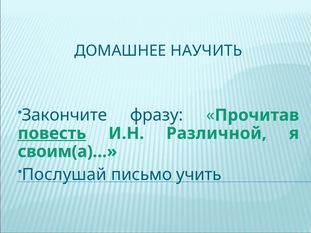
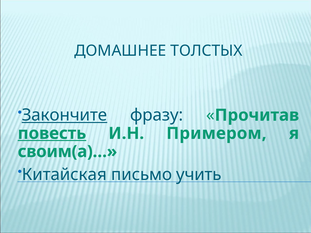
НАУЧИТЬ: НАУЧИТЬ -> ТОЛСТЫХ (206, 51)
Закончите underline: none -> present (64, 115)
Различной: Различной -> Примером (216, 133)
Послушай: Послушай -> Китайская (64, 175)
